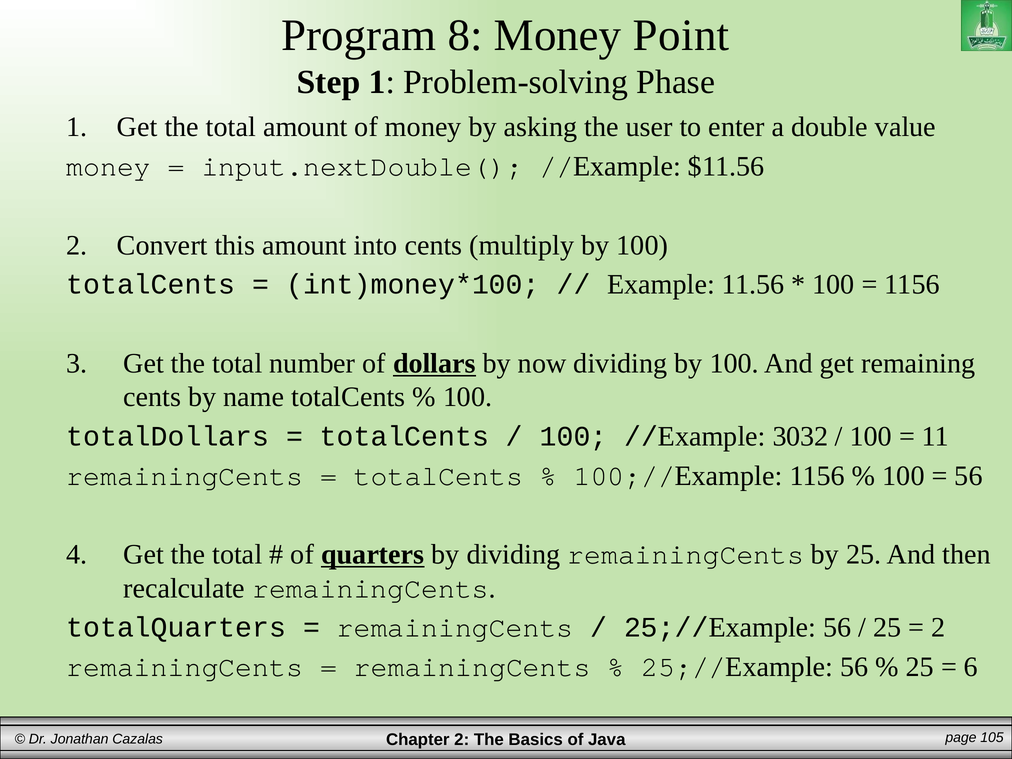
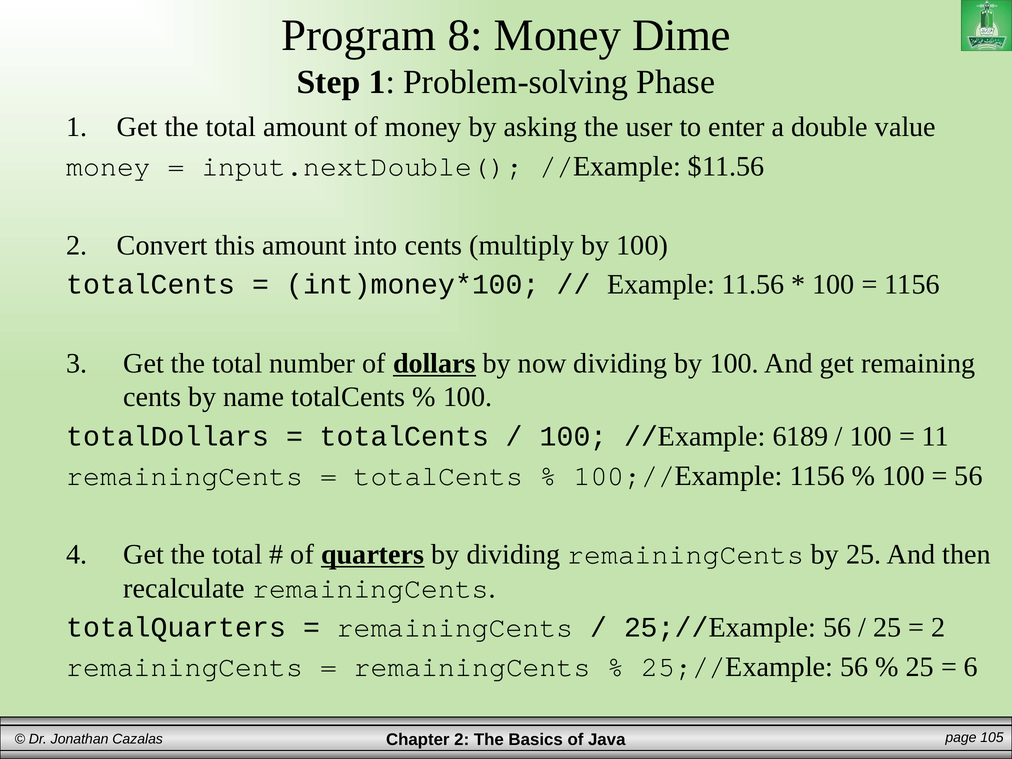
Point: Point -> Dime (682, 35)
3032: 3032 -> 6189 (800, 436)
